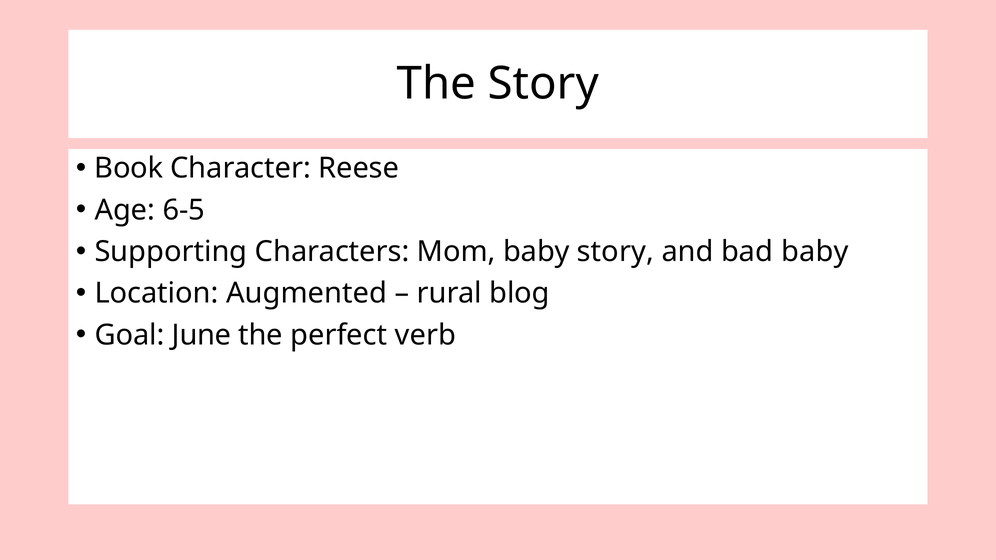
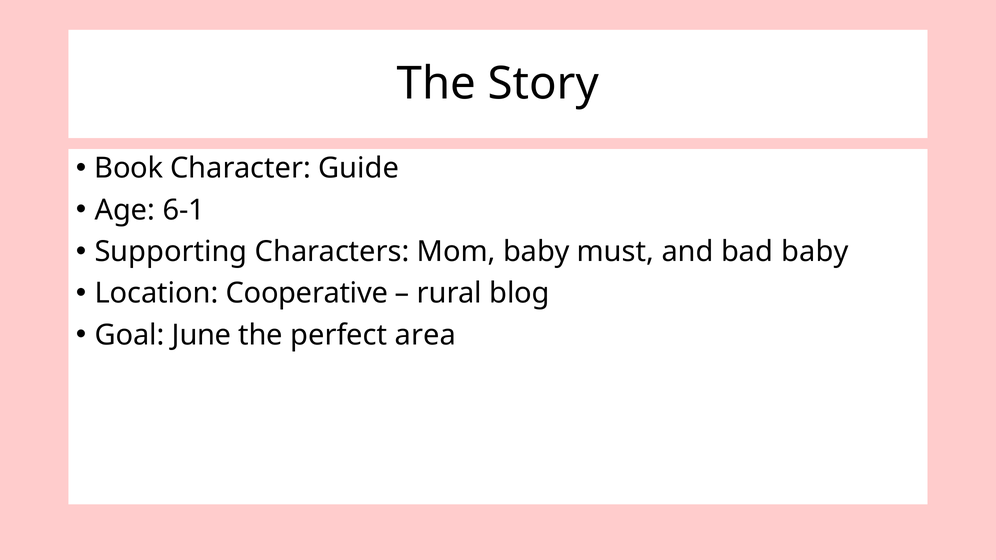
Reese: Reese -> Guide (359, 168)
6-5: 6-5 -> 6-1 (184, 210)
baby story: story -> must (615, 252)
Augmented: Augmented -> Cooperative (307, 293)
verb: verb -> area (425, 335)
